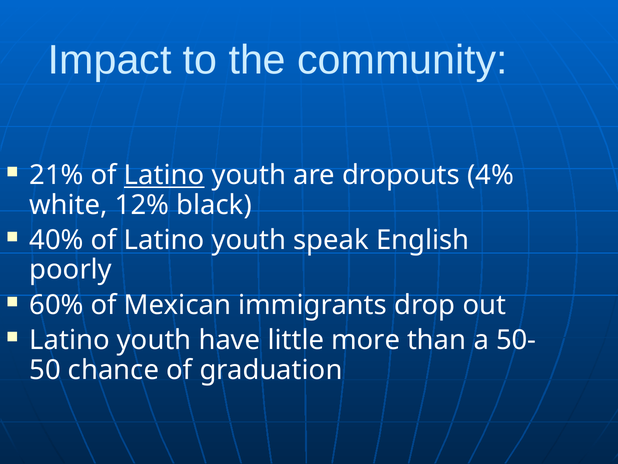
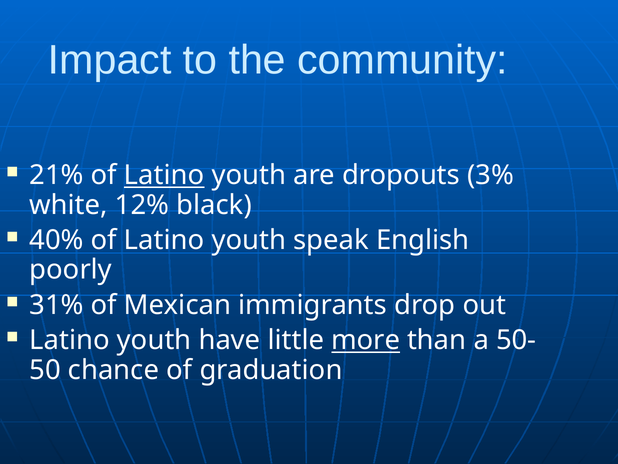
4%: 4% -> 3% (491, 175)
60%: 60% -> 31% (56, 305)
more underline: none -> present (366, 340)
